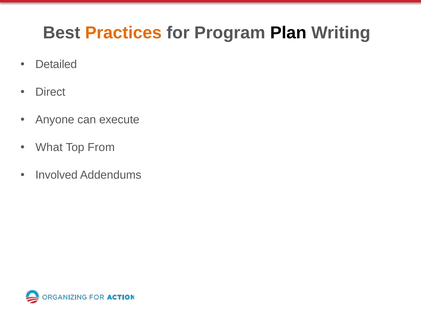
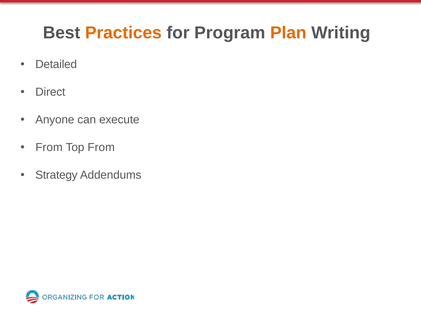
Plan colour: black -> orange (288, 33)
What: What -> From (49, 147)
Involved: Involved -> Strategy (56, 175)
